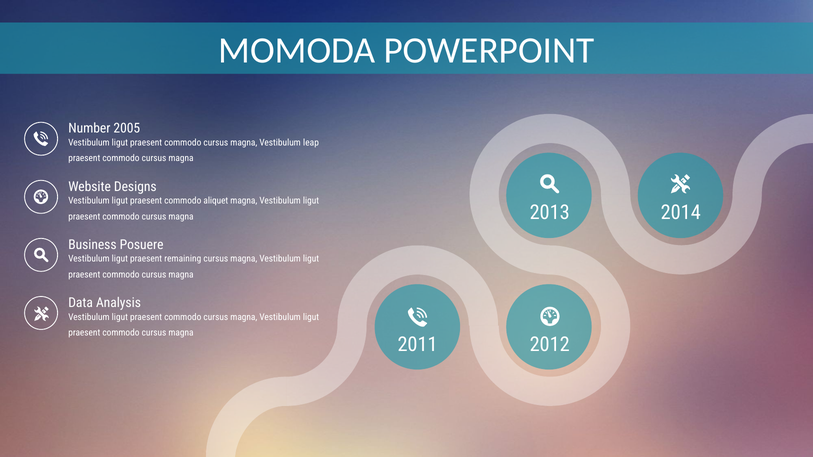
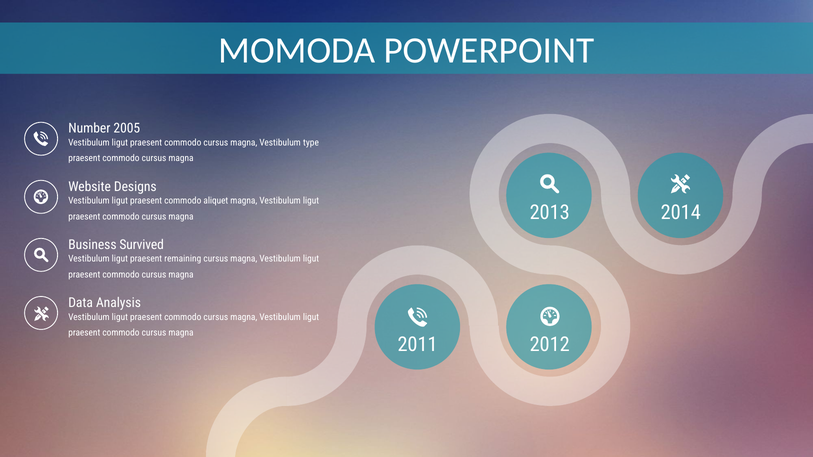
leap: leap -> type (311, 143)
Posuere: Posuere -> Survived (142, 245)
